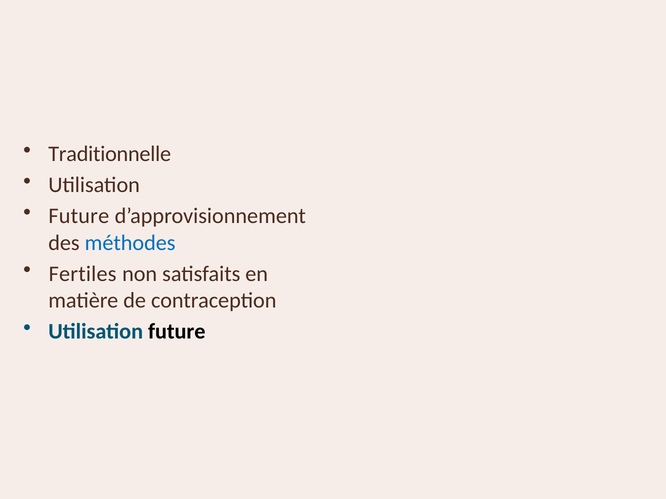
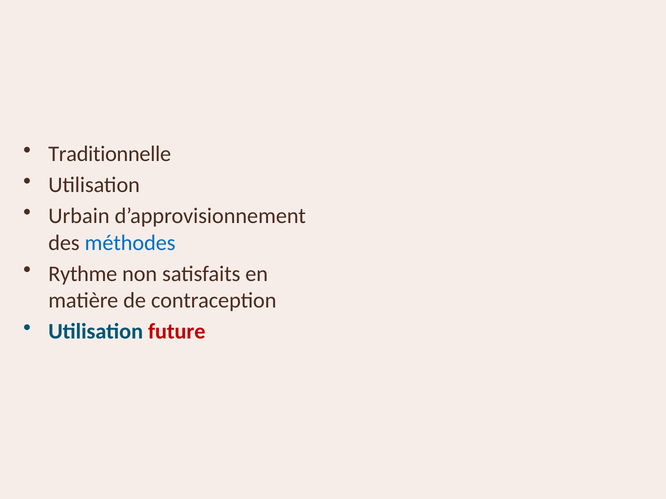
Future: Future -> Urbain (79, 216)
Fertiles: Fertiles -> Rythme (83, 274)
future colour: black -> red (177, 332)
